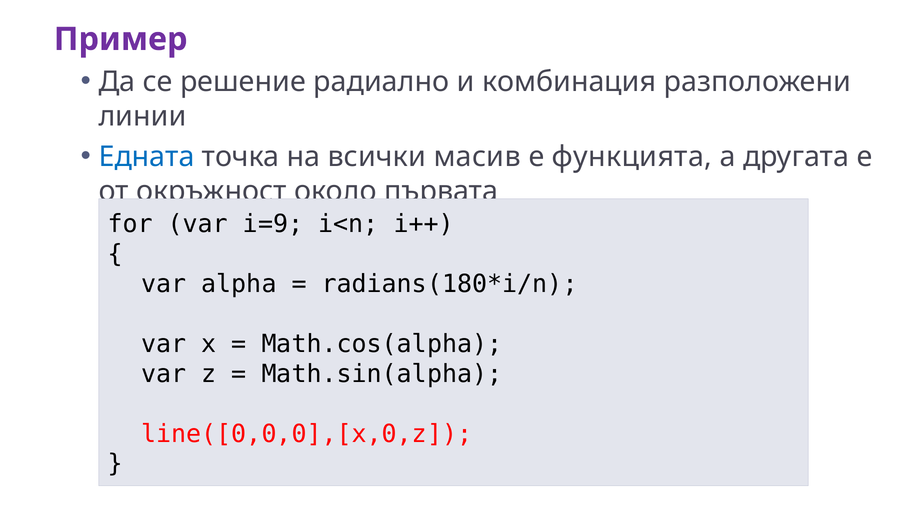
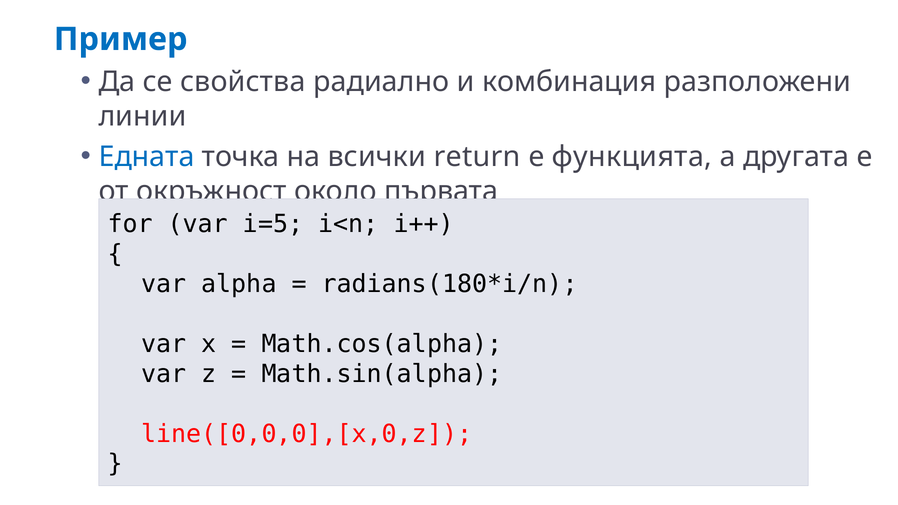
Пример colour: purple -> blue (121, 39)
решение: решение -> свойства (243, 82)
масив: масив -> return (477, 157)
i=9: i=9 -> i=5 (273, 224)
